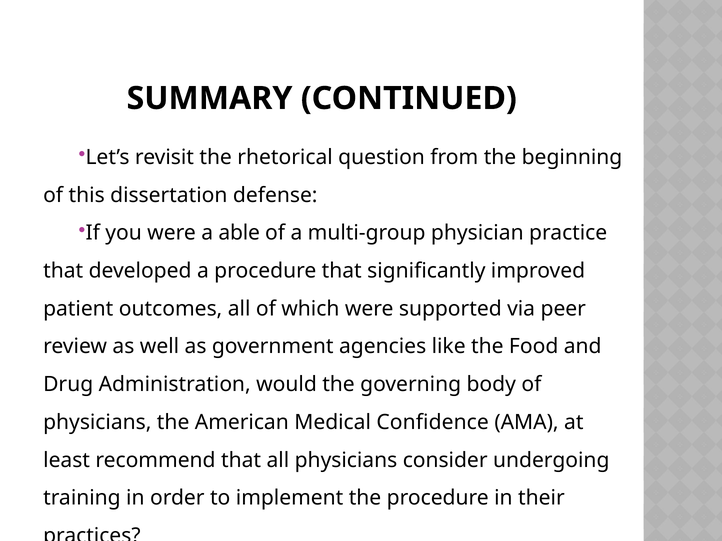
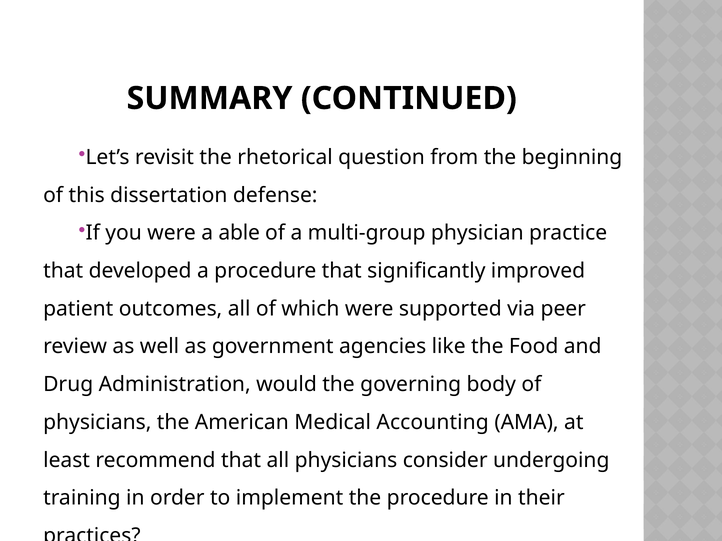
Confidence: Confidence -> Accounting (433, 423)
